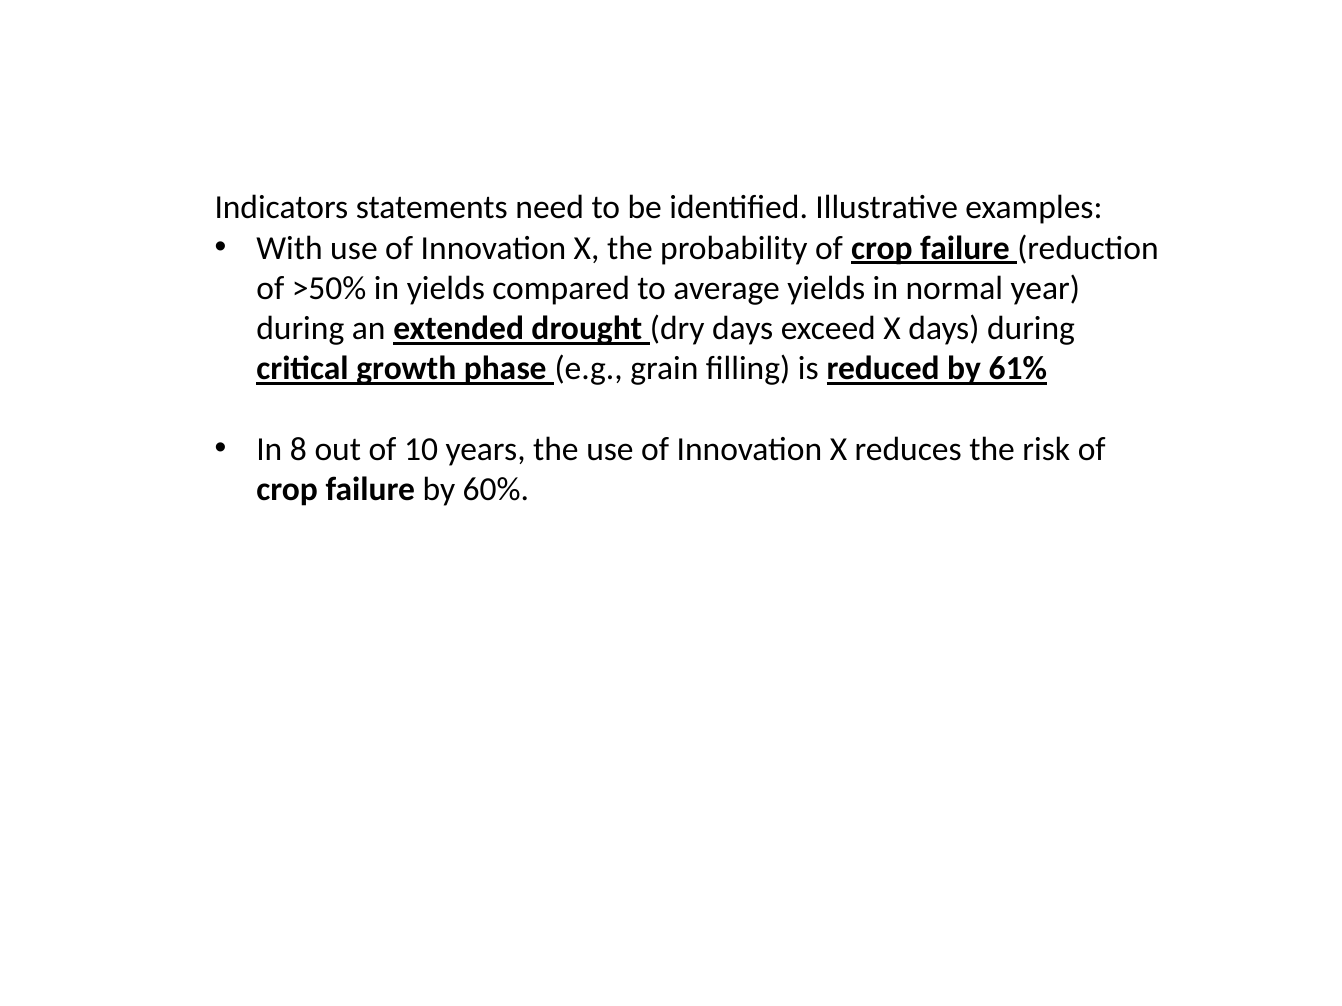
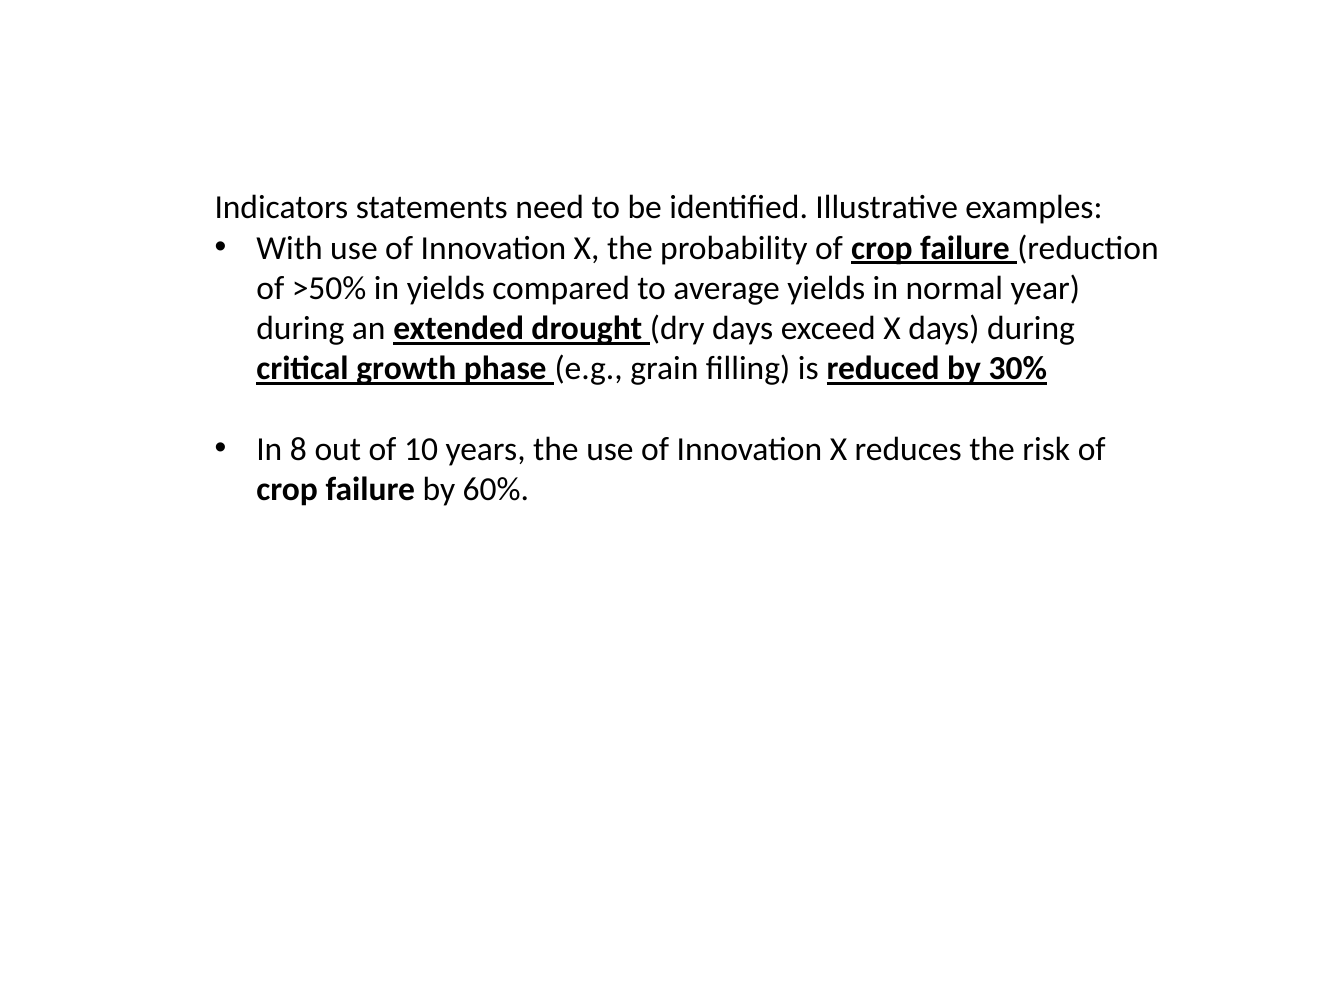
61%: 61% -> 30% (1018, 369)
